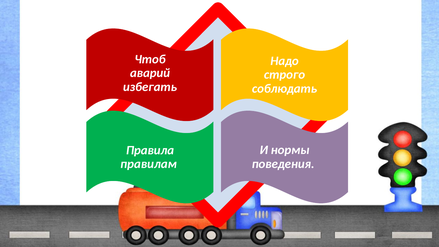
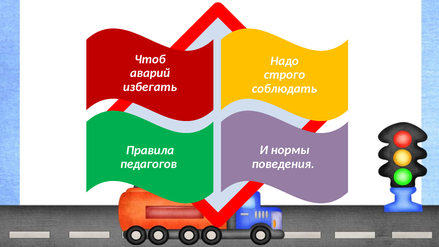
правилам: правилам -> педагогов (149, 164)
